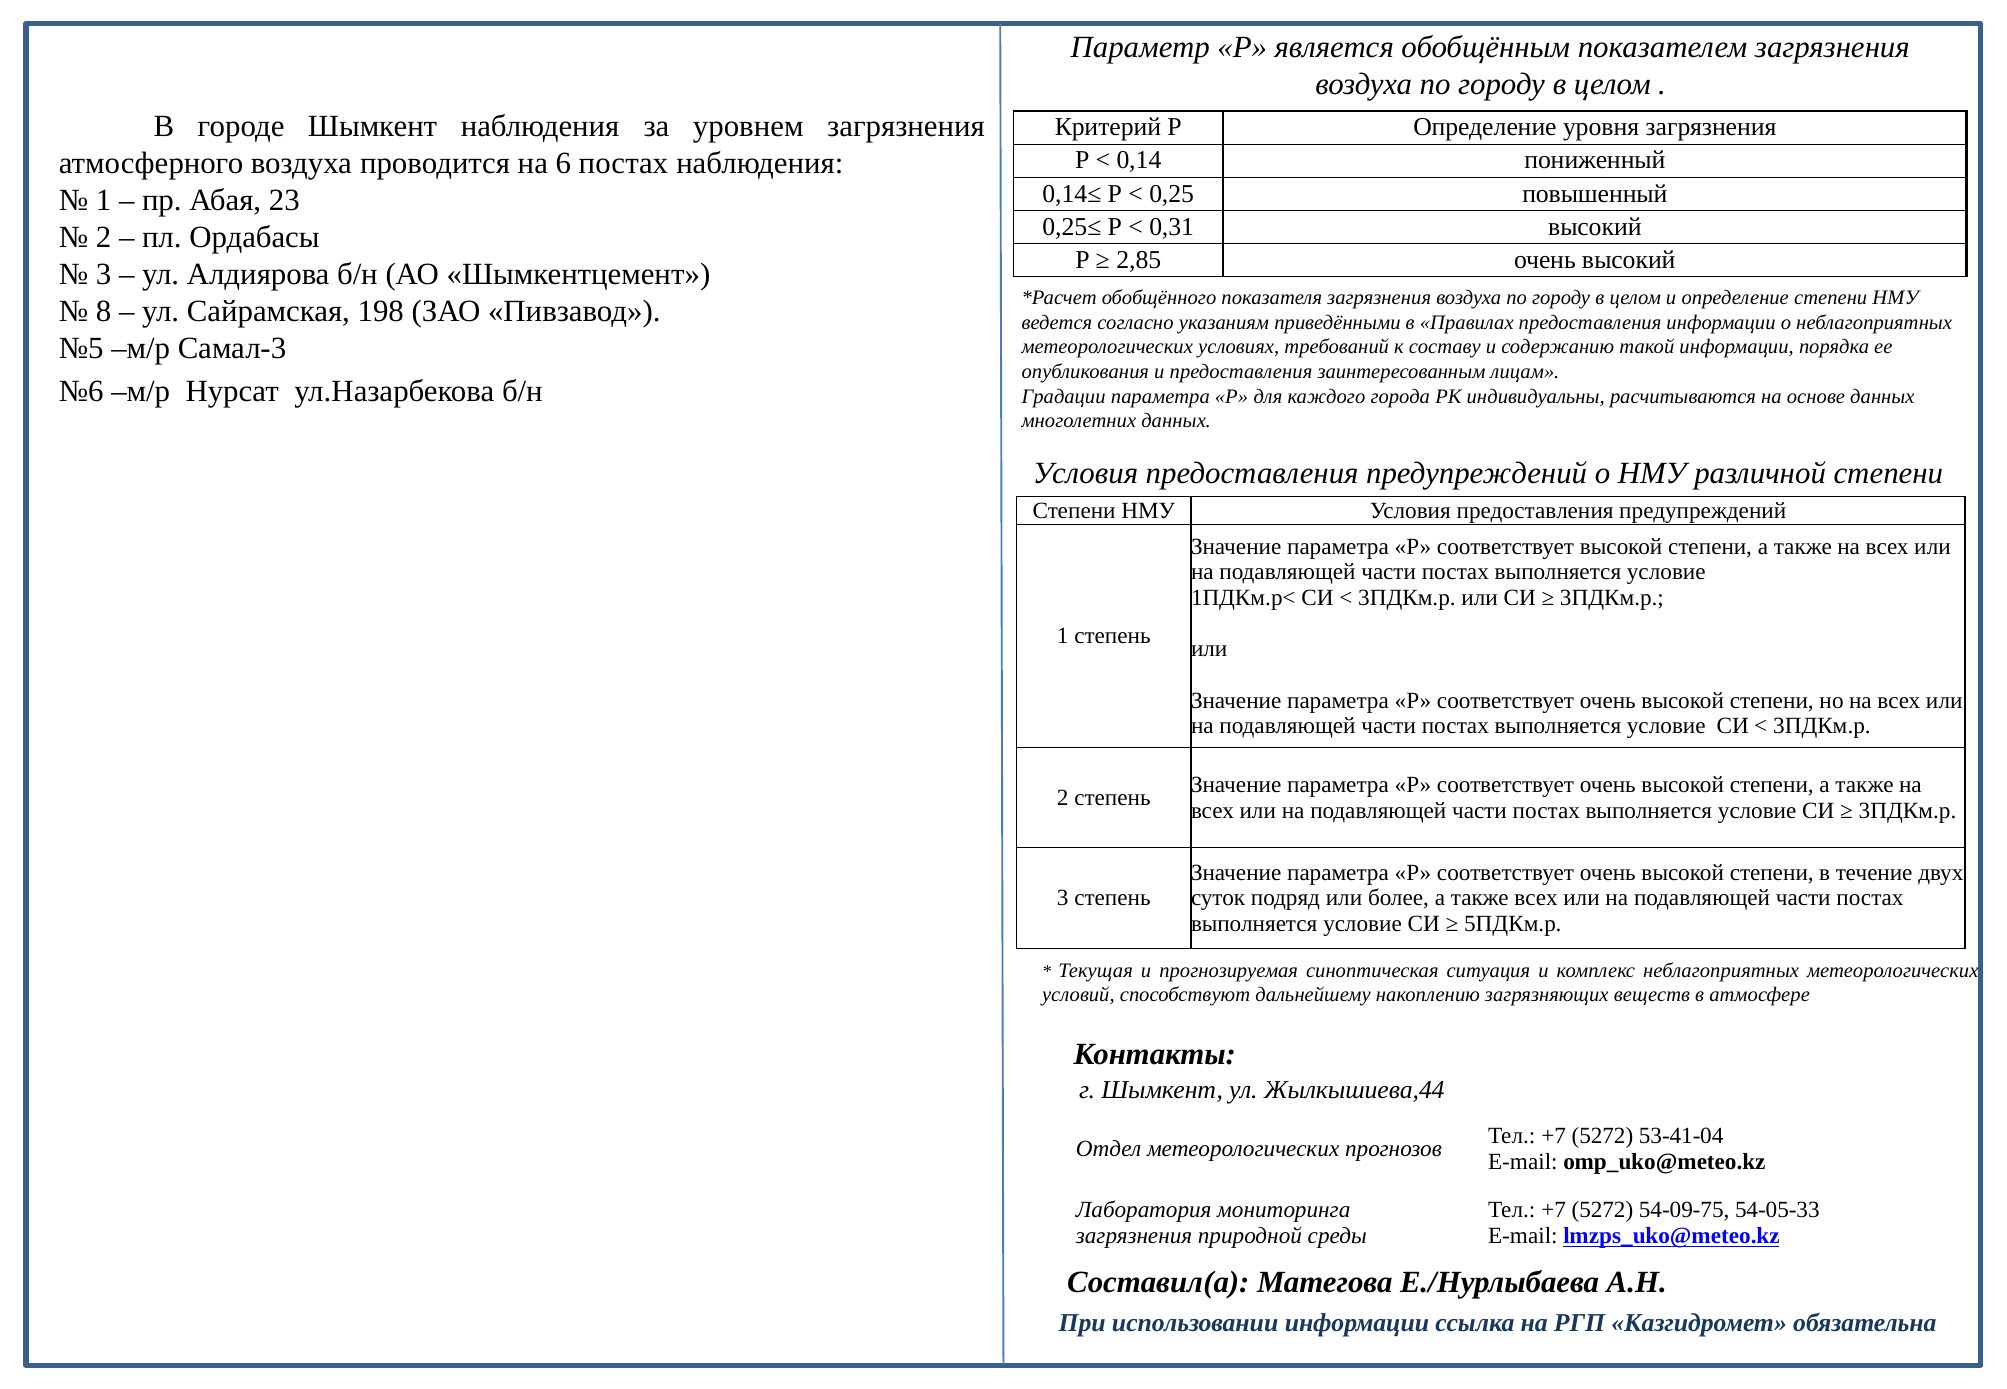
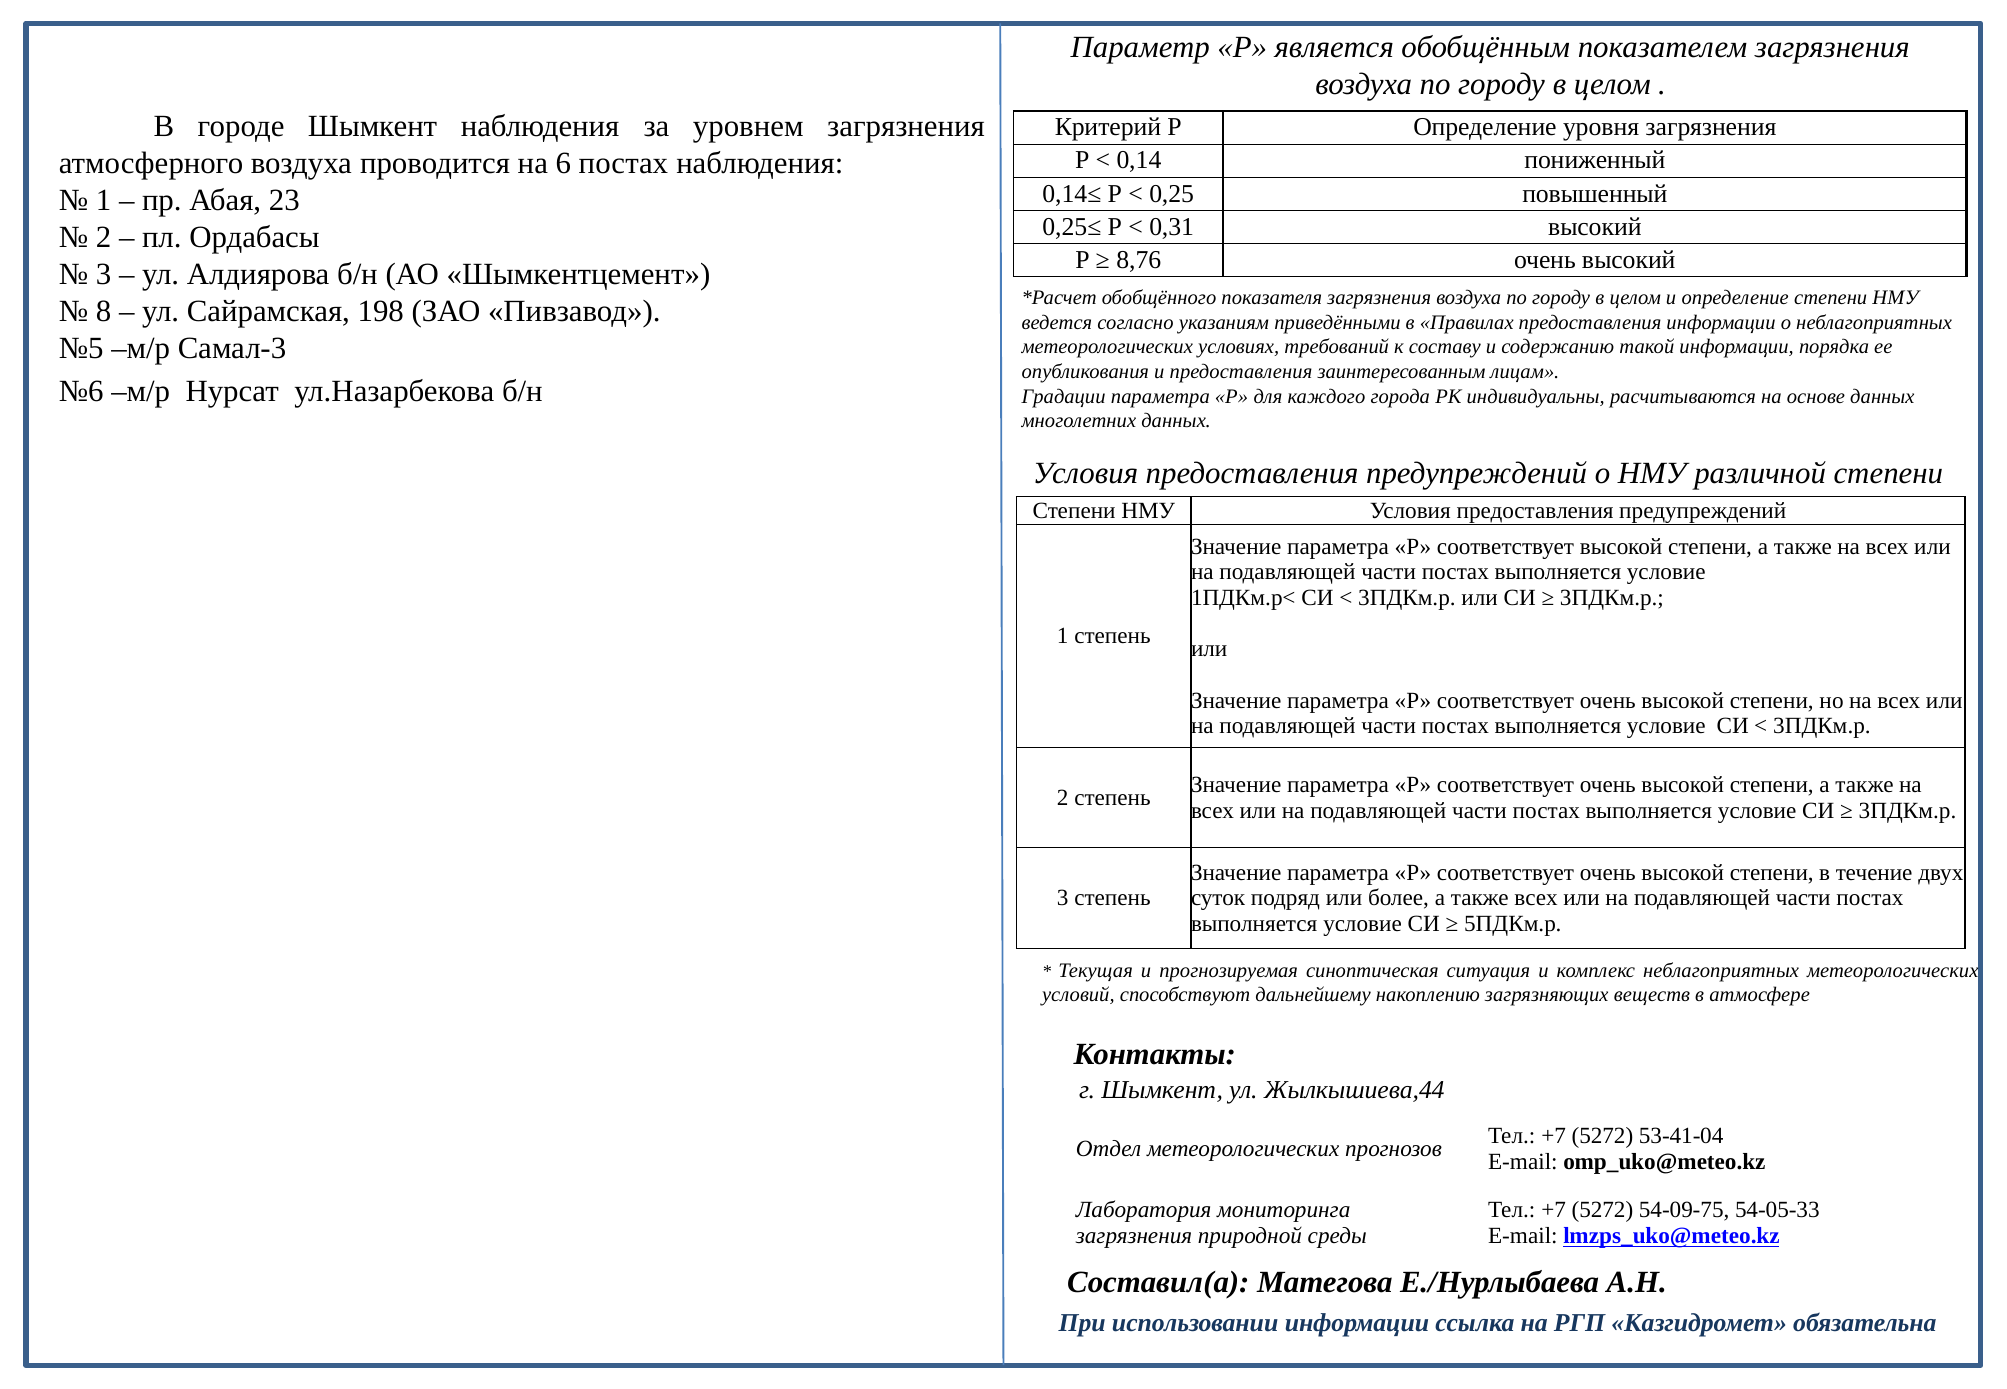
2,85: 2,85 -> 8,76 (1139, 260)
